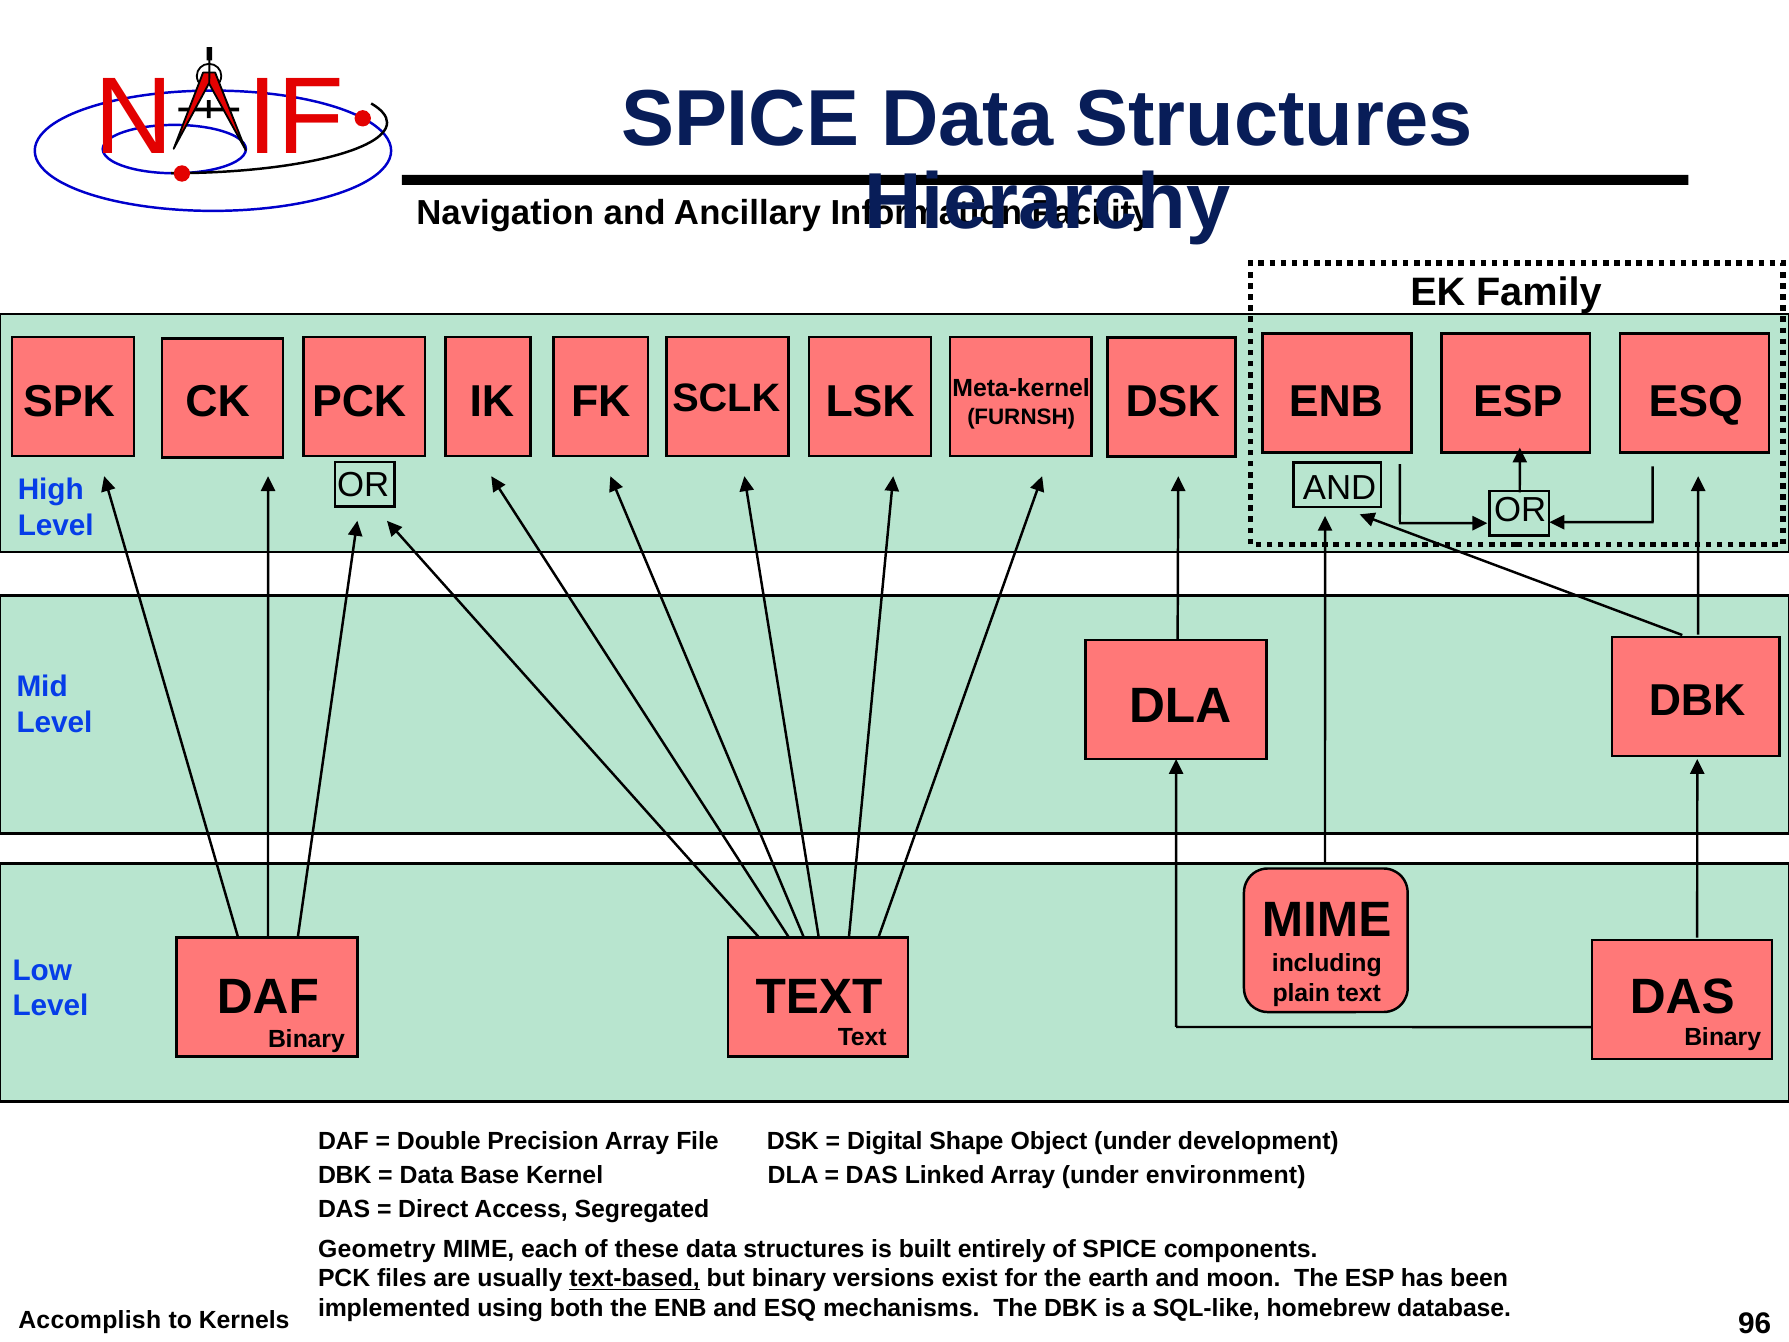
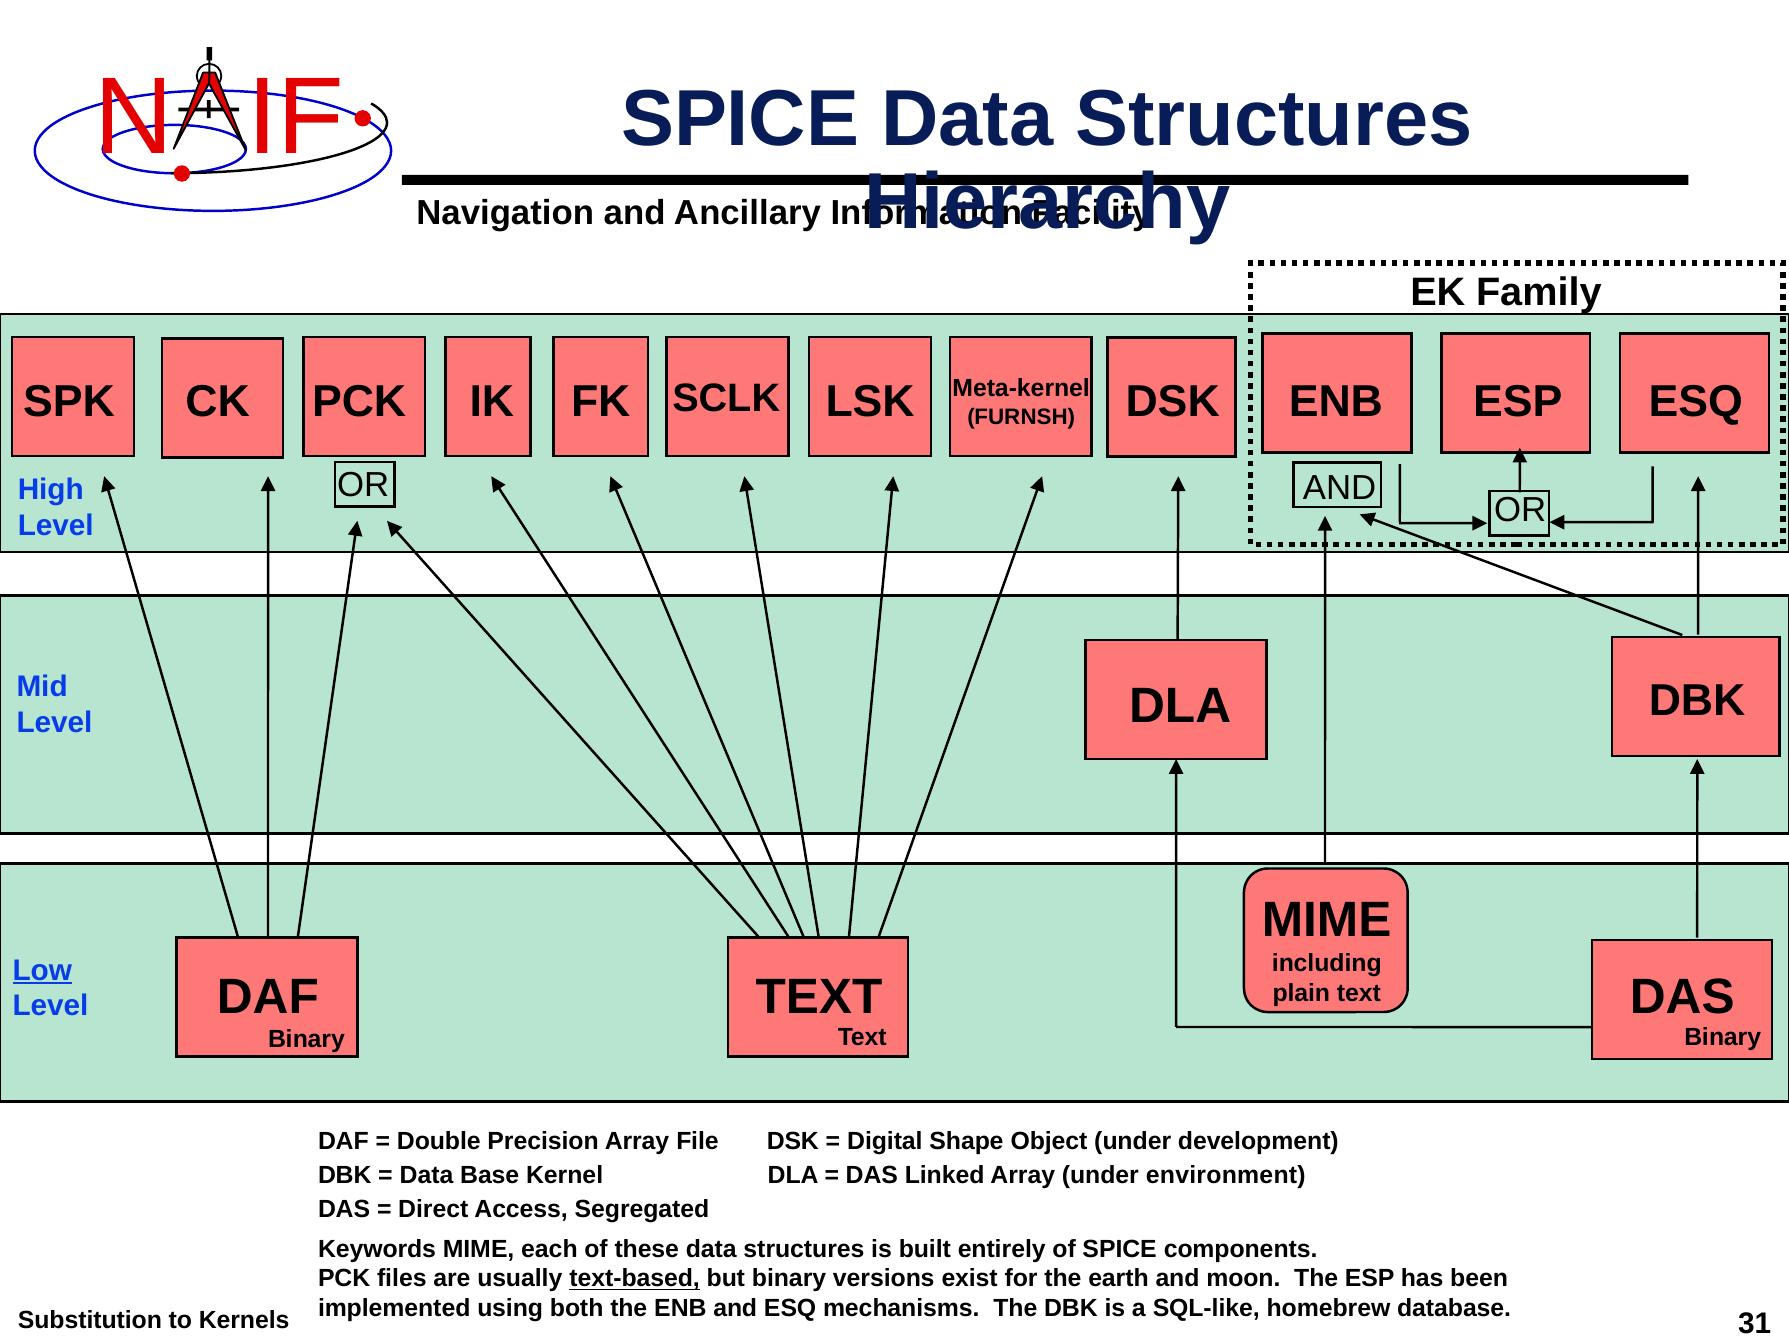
Low underline: none -> present (42, 971)
Geometry: Geometry -> Keywords (377, 1249)
Accomplish: Accomplish -> Substitution (90, 1321)
96: 96 -> 31 (1755, 1324)
